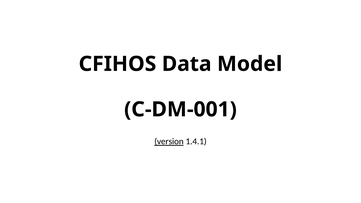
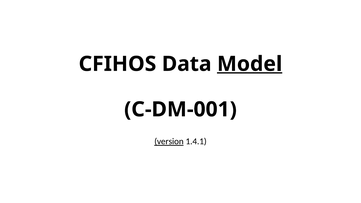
Model underline: none -> present (250, 64)
